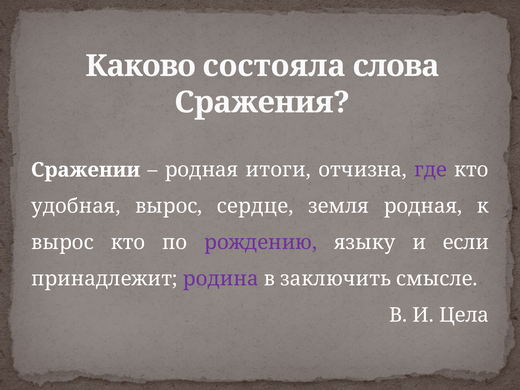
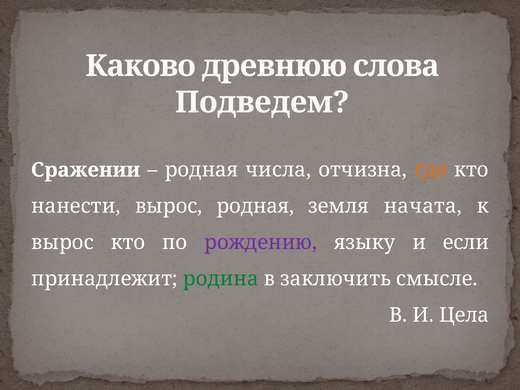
состояла: состояла -> древнюю (274, 66)
Сражения: Сражения -> Подведем (262, 102)
итоги: итоги -> числа (278, 170)
где colour: purple -> orange (431, 170)
удобная: удобная -> нанести (76, 206)
вырос сердце: сердце -> родная (255, 206)
земля родная: родная -> начата (423, 206)
родина colour: purple -> green (221, 279)
